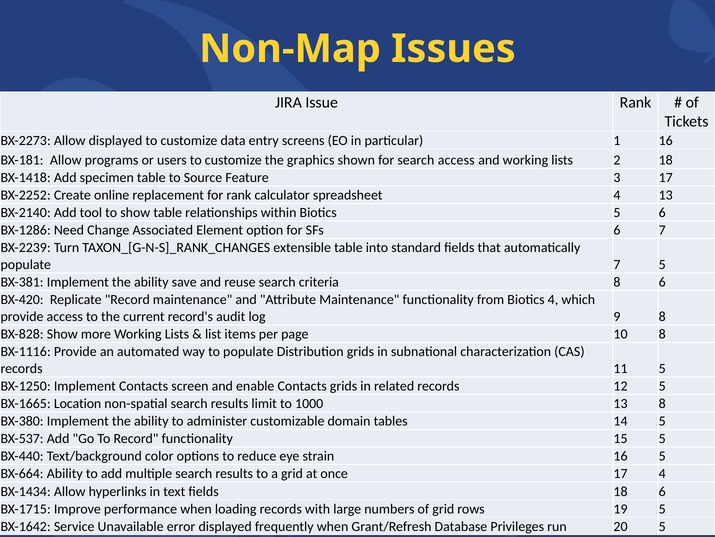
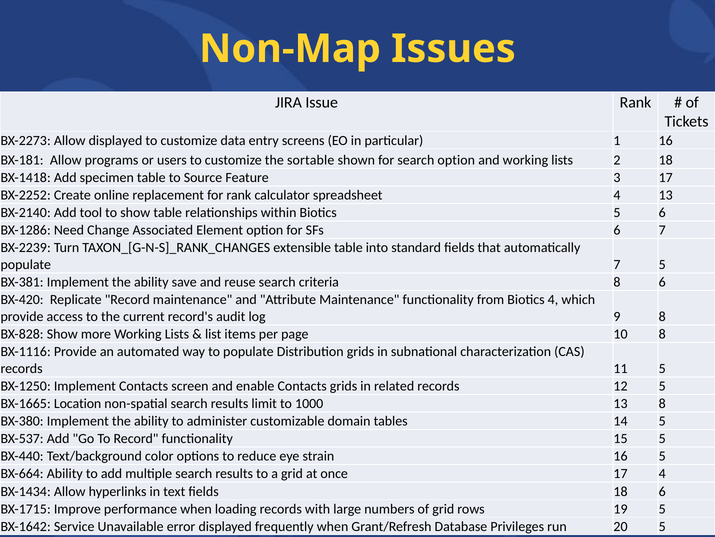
graphics: graphics -> sortable (311, 160)
search access: access -> option (456, 160)
